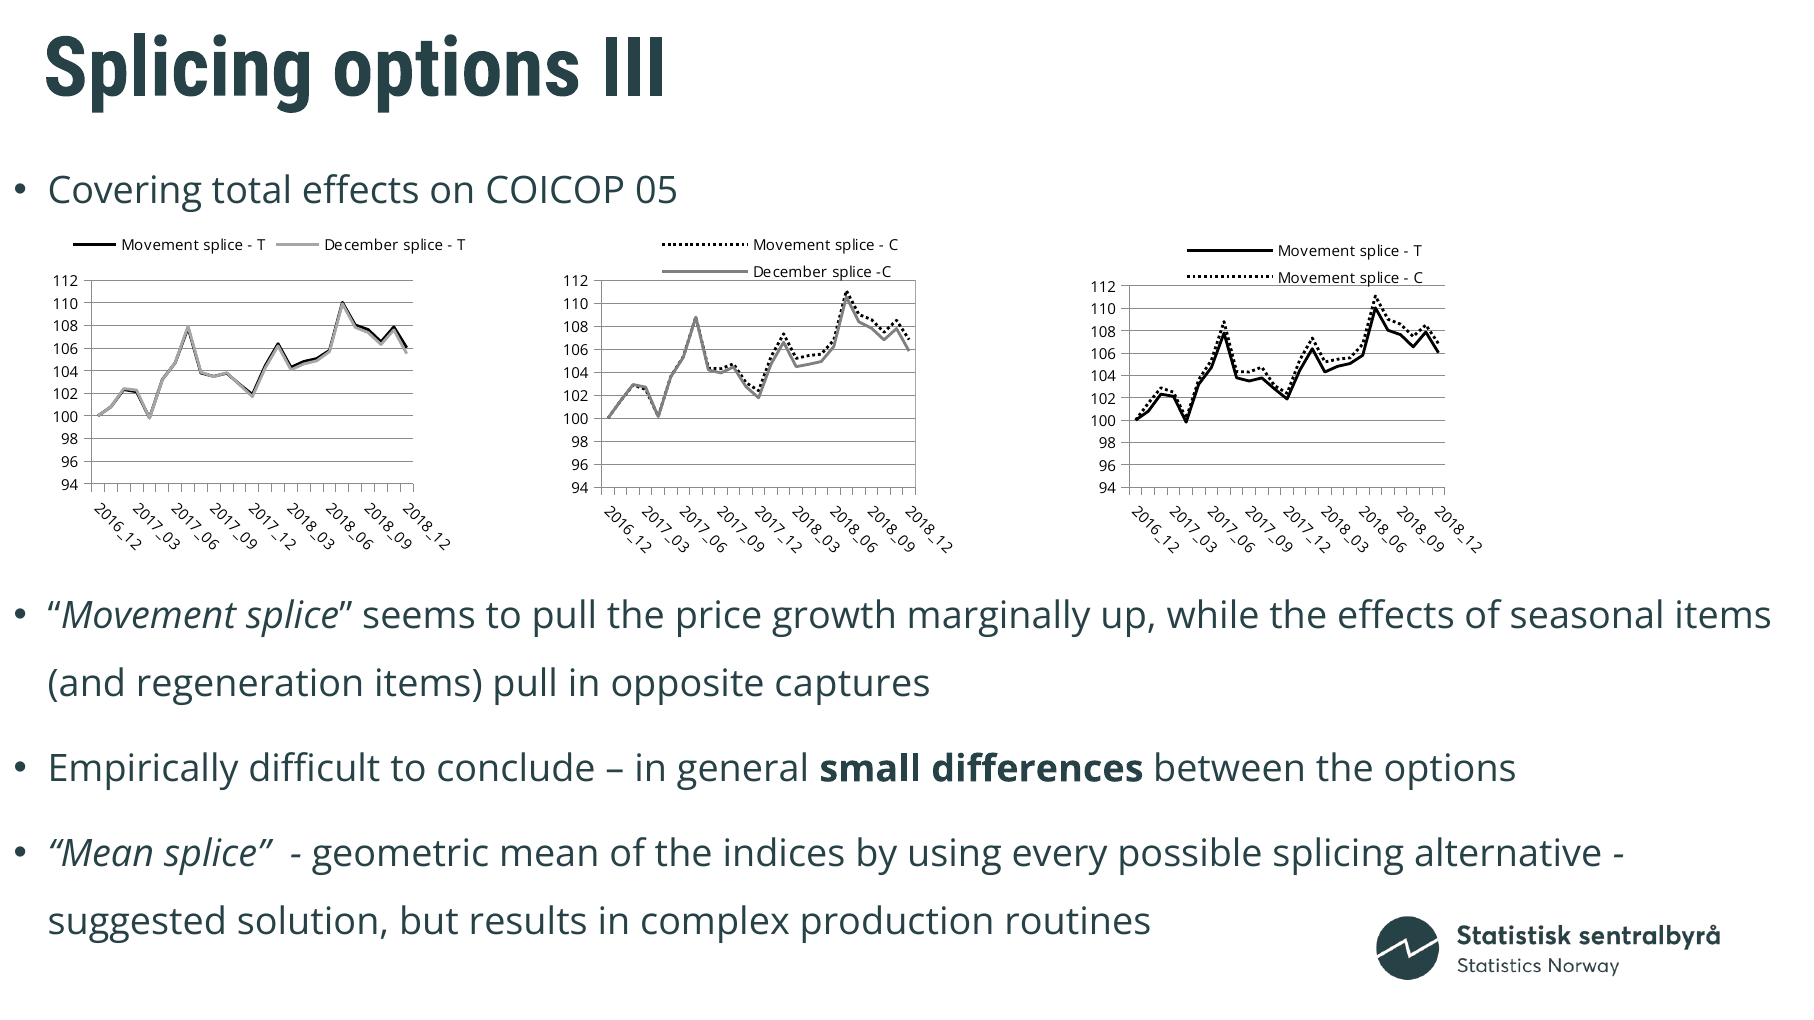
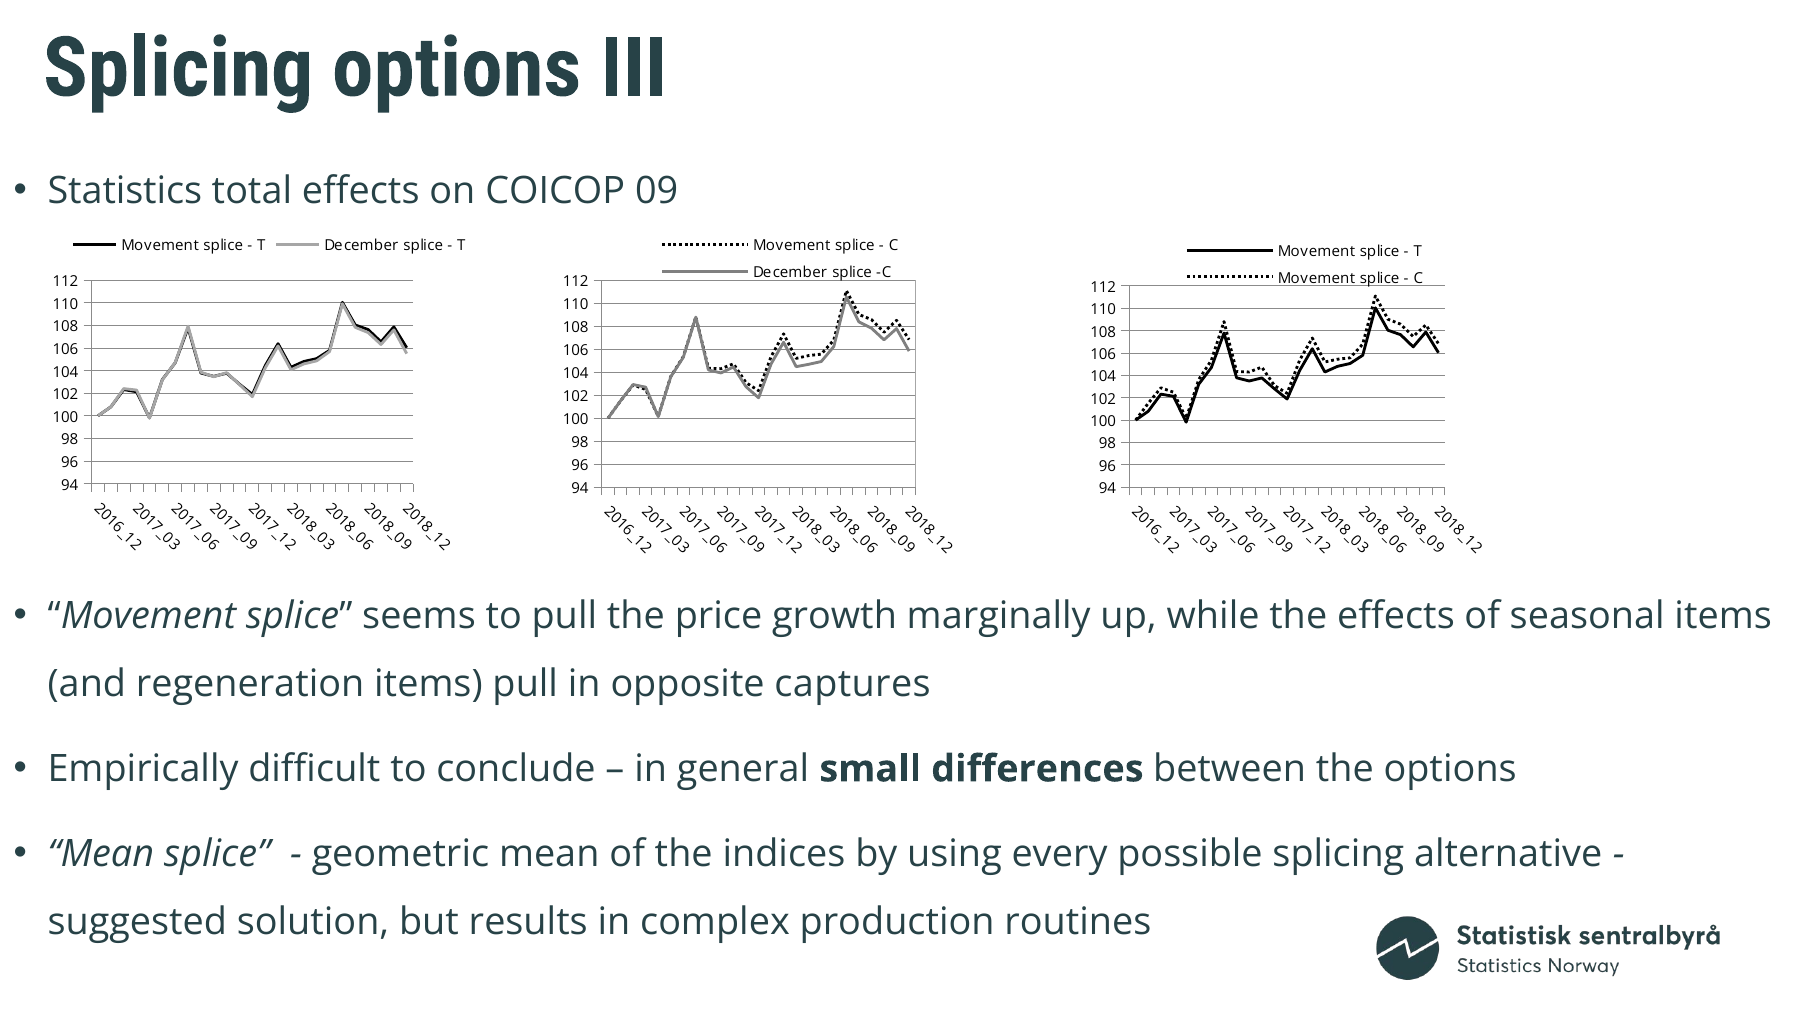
Covering: Covering -> Statistics (125, 191)
05: 05 -> 09 (657, 191)
